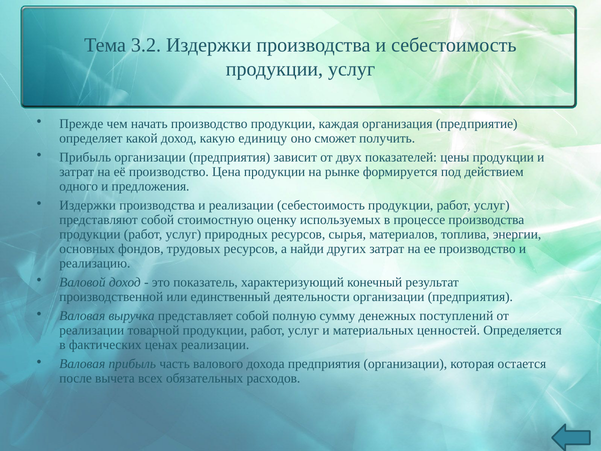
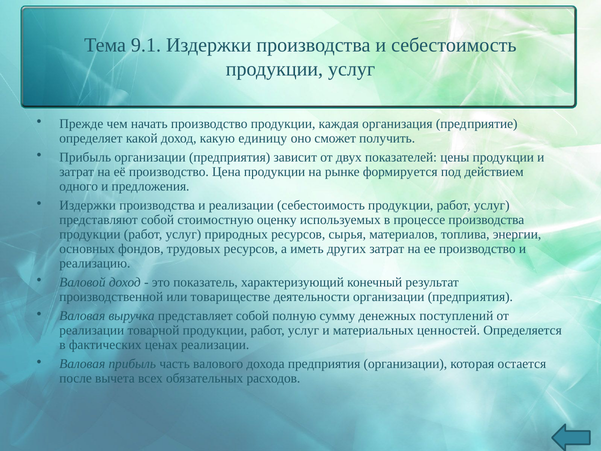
3.2: 3.2 -> 9.1 (146, 45)
найди: найди -> иметь (307, 249)
единственный: единственный -> товариществе (230, 297)
